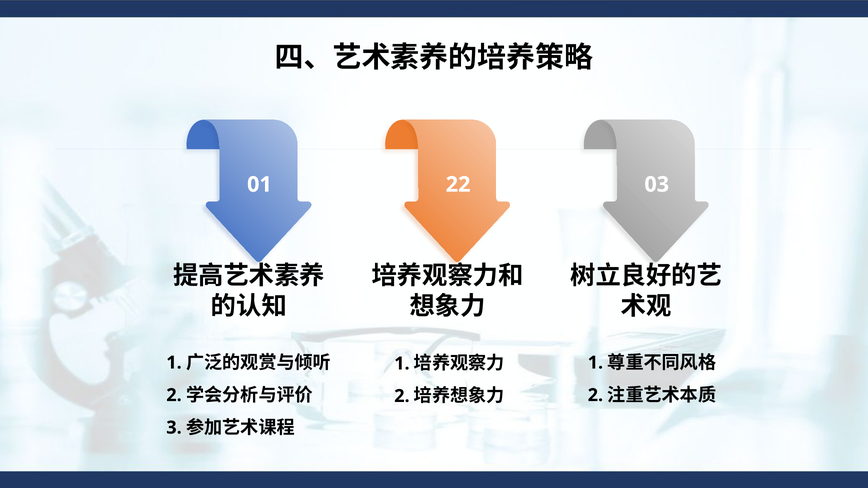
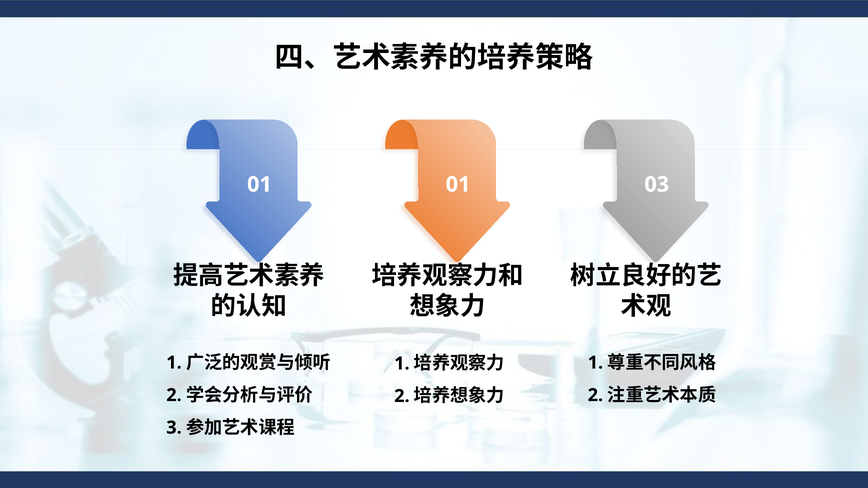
01 22: 22 -> 01 (458, 185)
